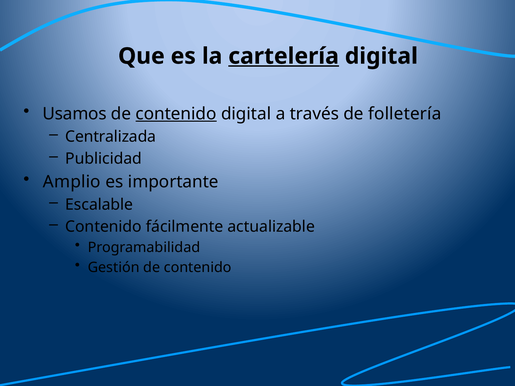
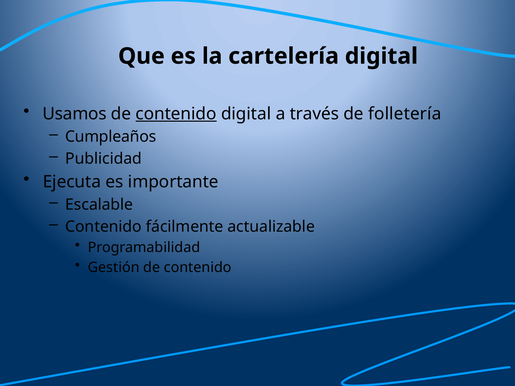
cartelería underline: present -> none (284, 56)
Centralizada: Centralizada -> Cumpleaños (111, 137)
Amplio: Amplio -> Ejecuta (72, 182)
